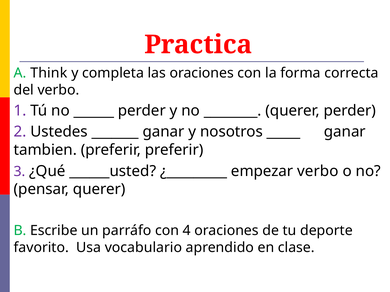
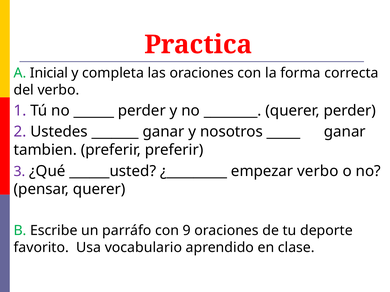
Think: Think -> Inicial (49, 73)
4: 4 -> 9 (187, 231)
